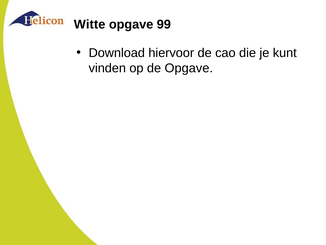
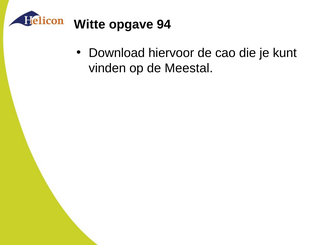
99: 99 -> 94 (164, 24)
de Opgave: Opgave -> Meestal (189, 68)
